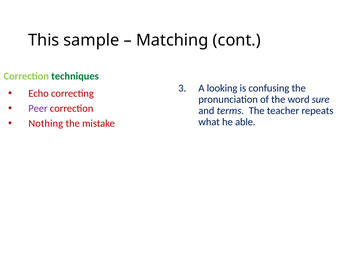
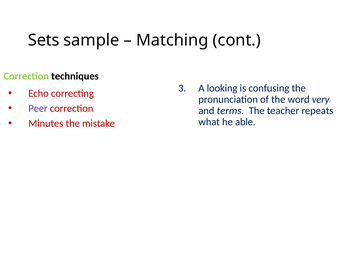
This: This -> Sets (44, 40)
techniques colour: green -> black (75, 76)
sure: sure -> very (321, 99)
Nothing: Nothing -> Minutes (46, 123)
